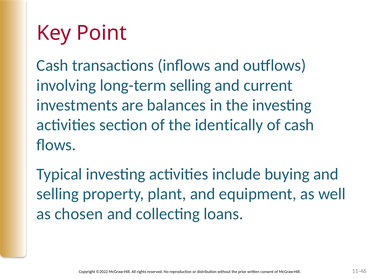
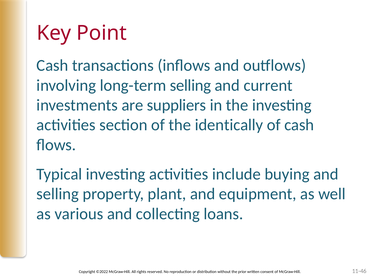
balances: balances -> suppliers (177, 105)
chosen: chosen -> various (79, 213)
